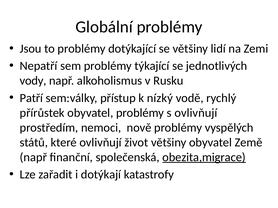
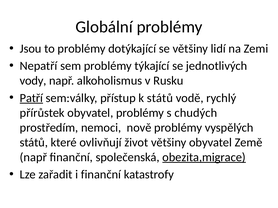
Patří underline: none -> present (31, 98)
k nízký: nízký -> států (160, 98)
s ovlivňují: ovlivňují -> chudých (196, 113)
i dotýkají: dotýkají -> finanční (101, 175)
